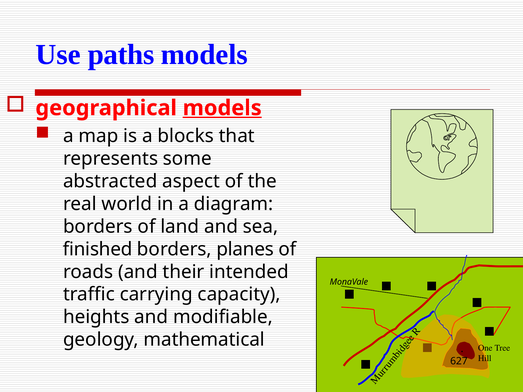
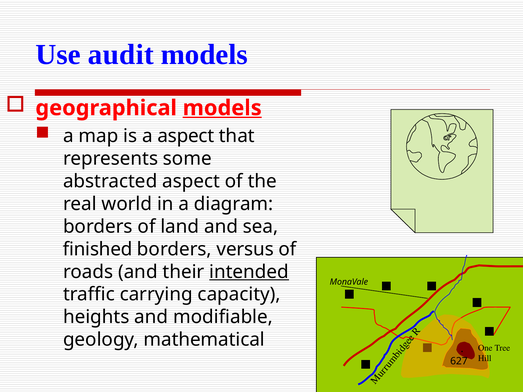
paths: paths -> audit (121, 55)
a blocks: blocks -> aspect (186, 136)
planes: planes -> versus (245, 249)
intended underline: none -> present (249, 272)
